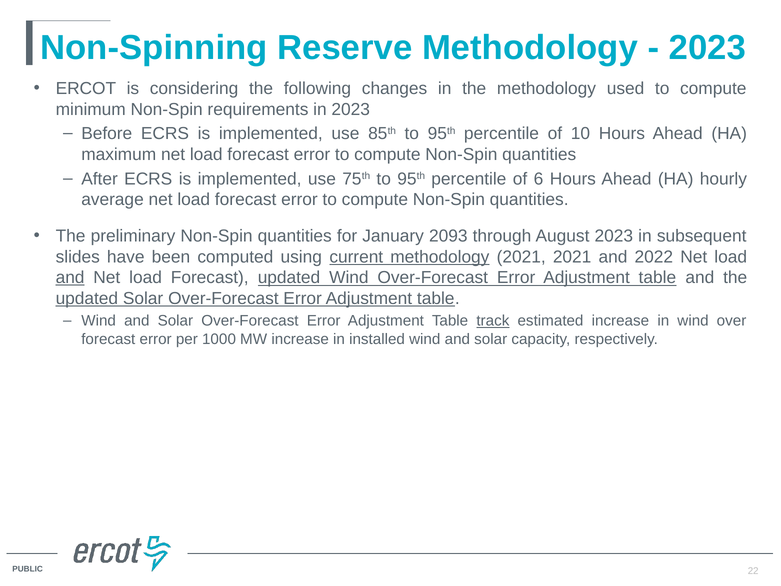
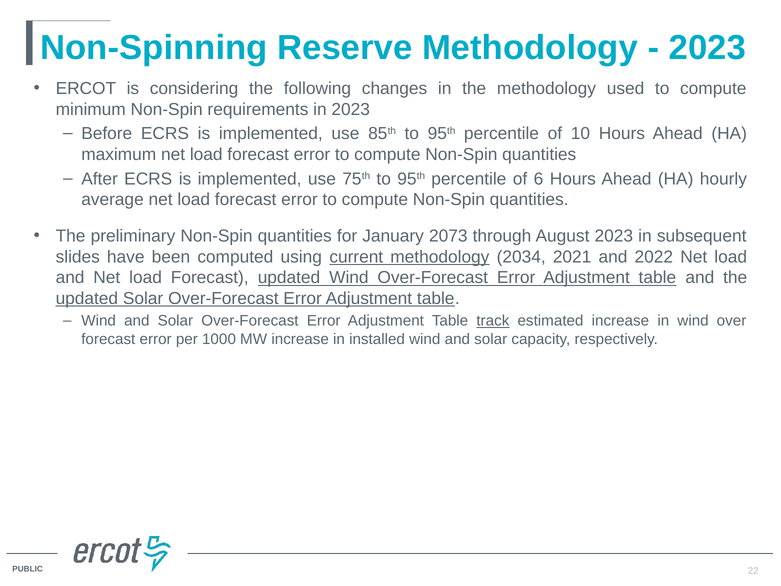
2093: 2093 -> 2073 (448, 236)
methodology 2021: 2021 -> 2034 (521, 257)
and underline: present -> none (70, 278)
